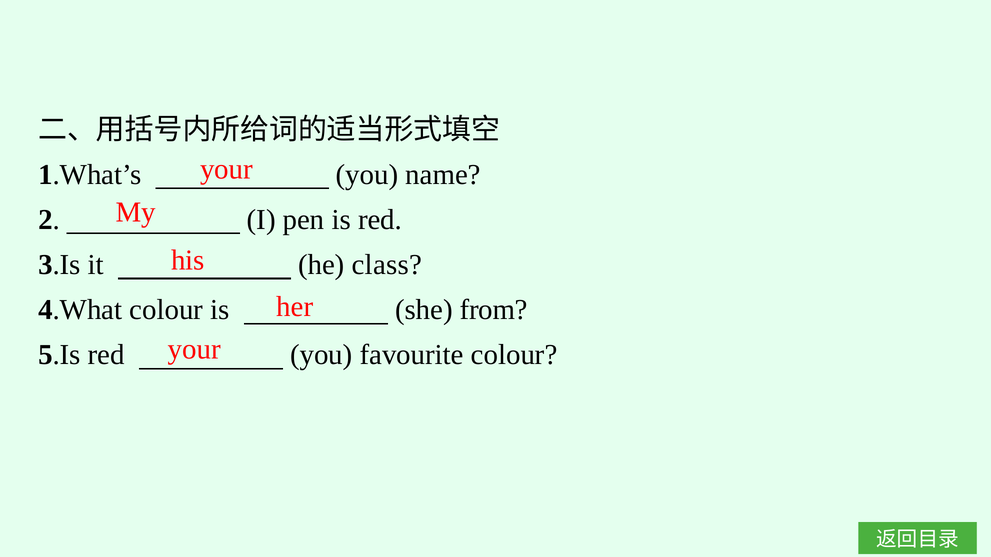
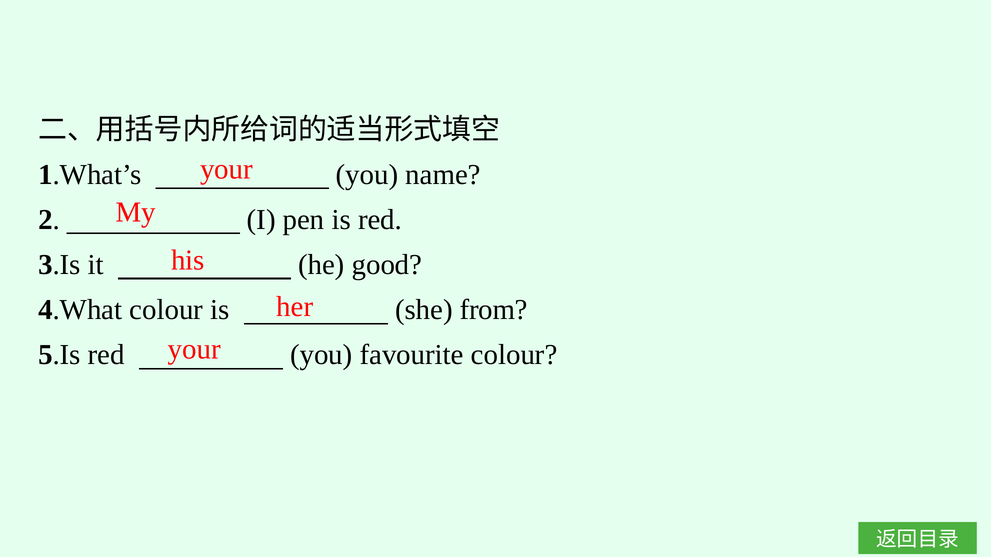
class: class -> good (387, 265)
